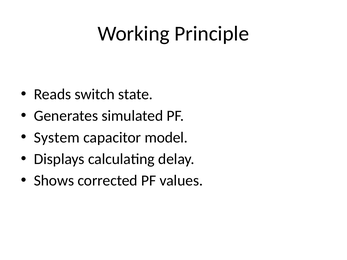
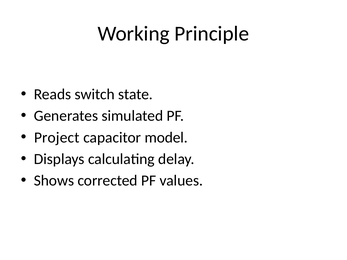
System: System -> Project (57, 138)
